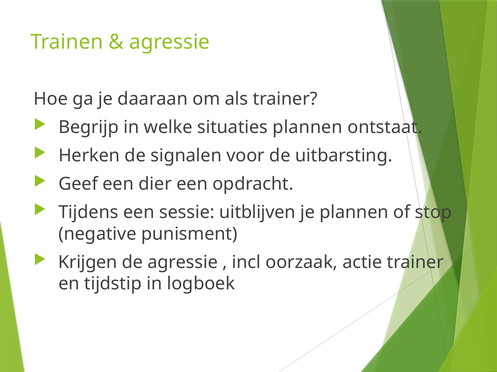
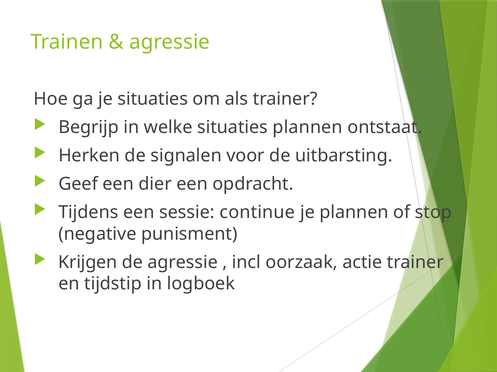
je daaraan: daaraan -> situaties (153, 99)
uitblijven: uitblijven -> continue (257, 213)
